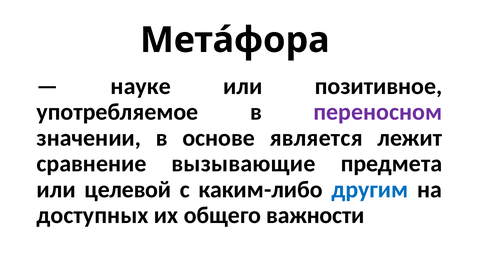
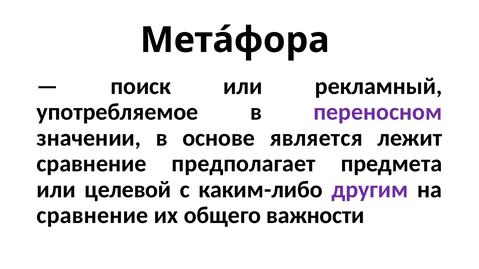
науке: науке -> поиск (141, 86)
позитивное: позитивное -> рекламный (379, 86)
вызывающие: вызывающие -> предполагает (244, 164)
другим colour: blue -> purple (370, 190)
доступных: доступных -> сравнение (92, 216)
